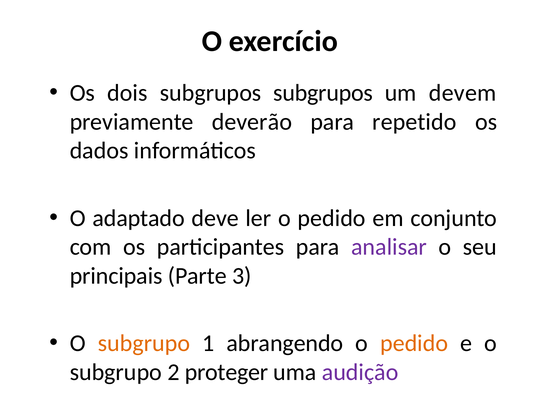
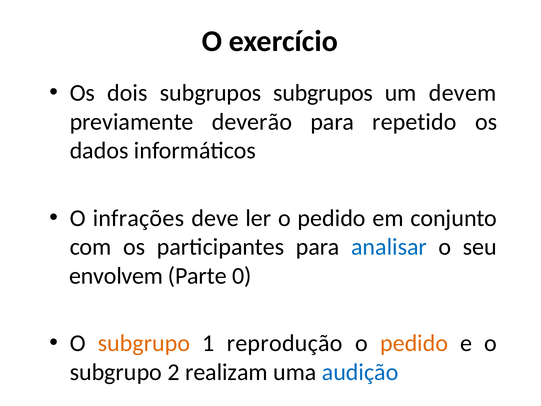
adaptado: adaptado -> infrações (138, 218)
analisar colour: purple -> blue (389, 247)
principais: principais -> envolvem (116, 276)
3: 3 -> 0 (242, 276)
abrangendo: abrangendo -> reprodução (285, 343)
proteger: proteger -> realizam (226, 372)
audição colour: purple -> blue (360, 372)
